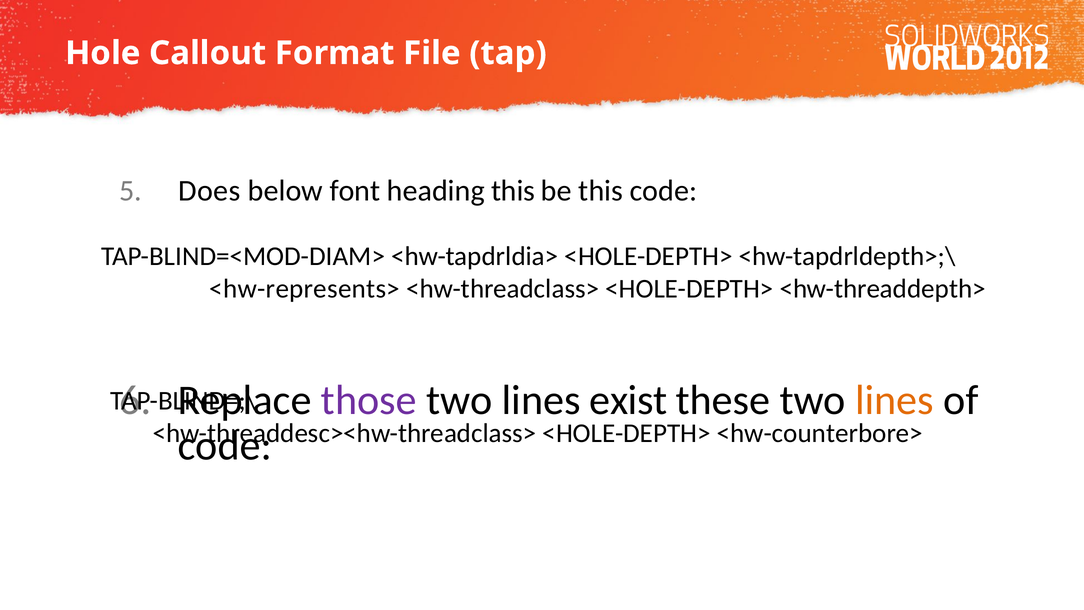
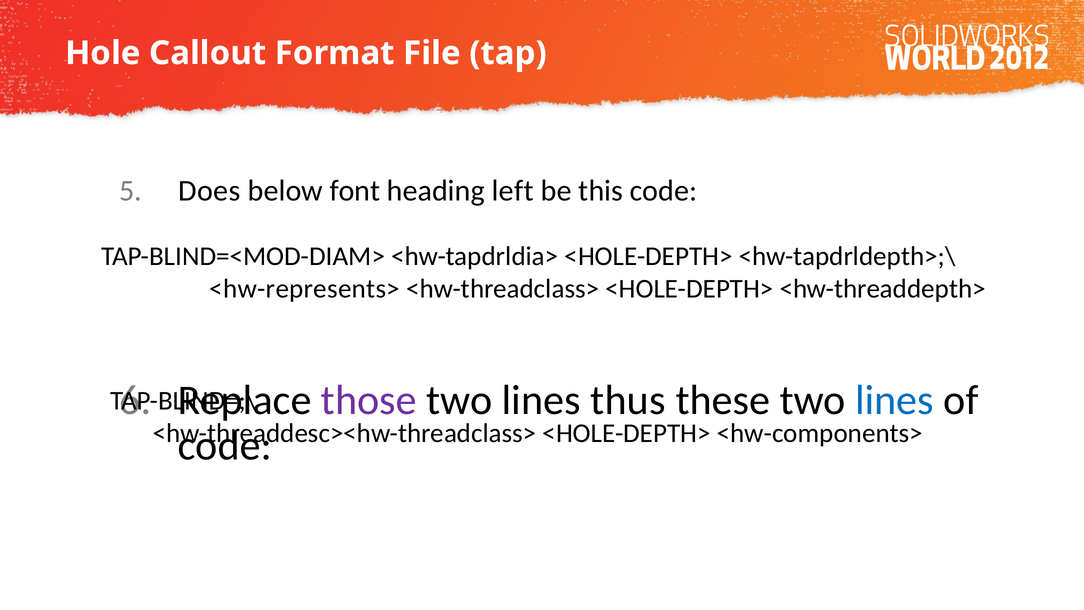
heading this: this -> left (513, 191)
exist: exist -> thus (628, 400)
lines colour: orange -> blue (894, 400)
<hw-counterbore>: <hw-counterbore> -> <hw-components> (820, 433)
